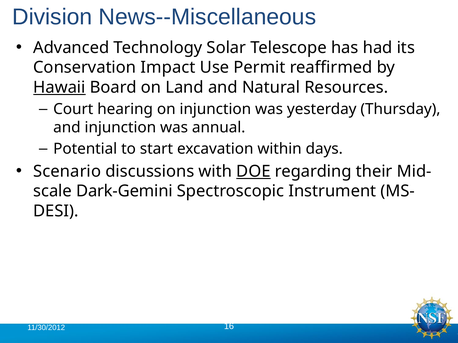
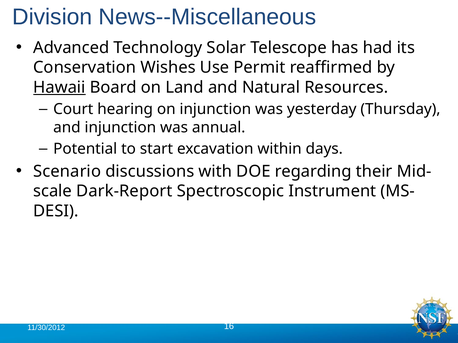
Impact: Impact -> Wishes (168, 68)
DOE underline: present -> none (253, 172)
Dark-Gemini: Dark-Gemini -> Dark-Report (124, 191)
